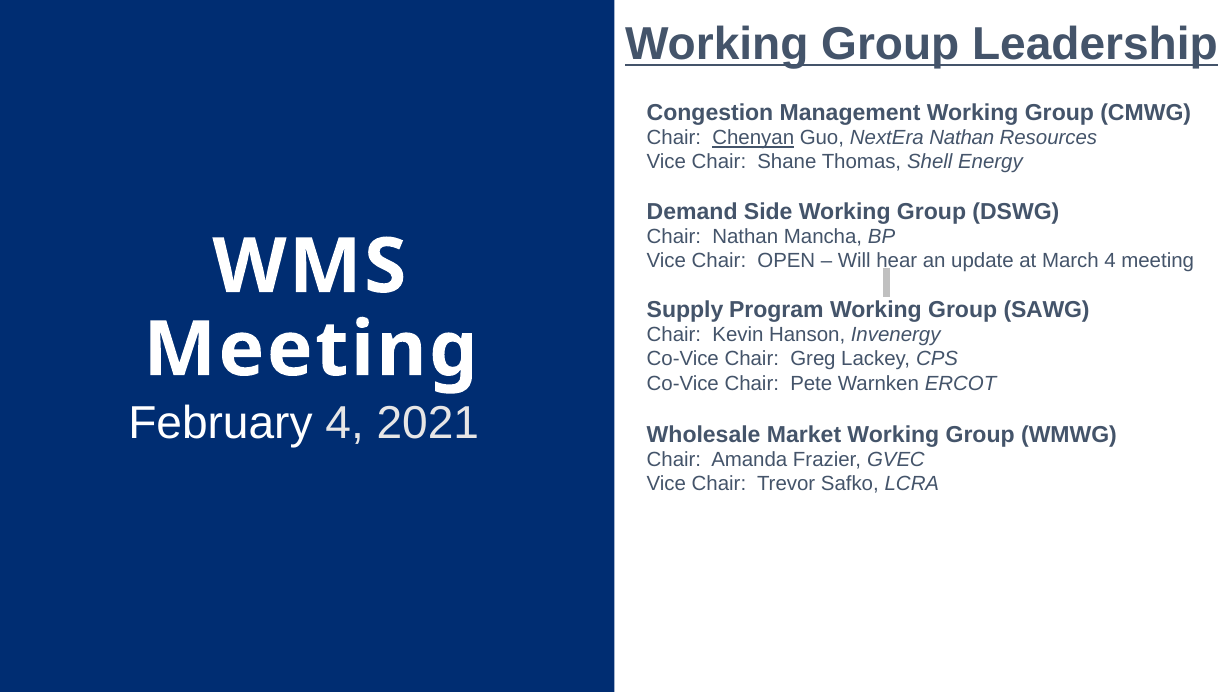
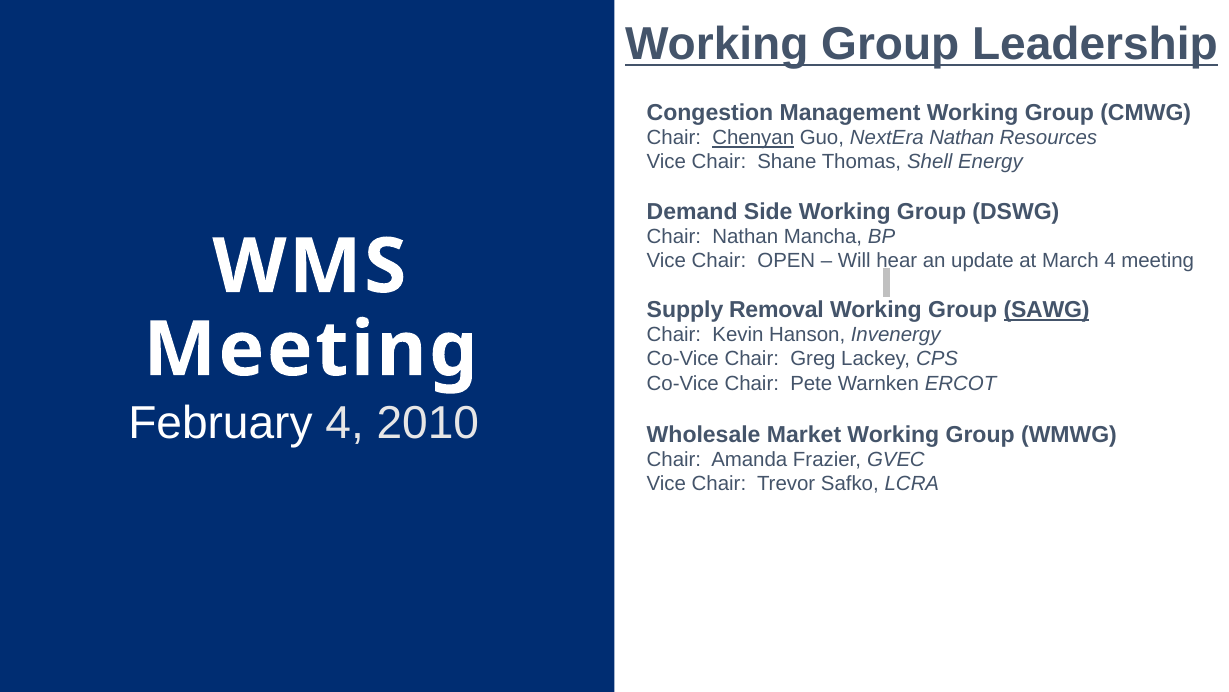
Program: Program -> Removal (776, 310)
SAWG underline: none -> present (1047, 310)
2021: 2021 -> 2010 (428, 423)
